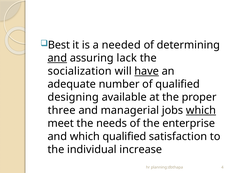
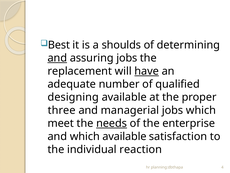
needed: needed -> shoulds (121, 45)
assuring lack: lack -> jobs (127, 58)
socialization: socialization -> replacement (80, 71)
which underline: present -> none (201, 110)
needs underline: none -> present (112, 123)
which qualified: qualified -> available (124, 136)
increase: increase -> reaction (141, 149)
